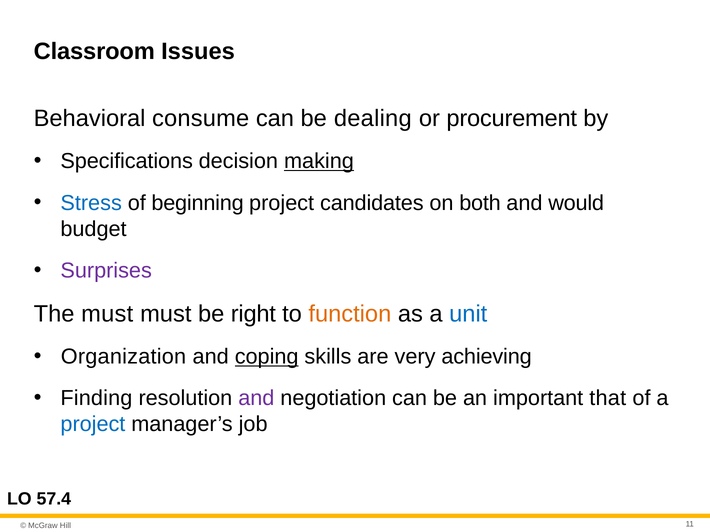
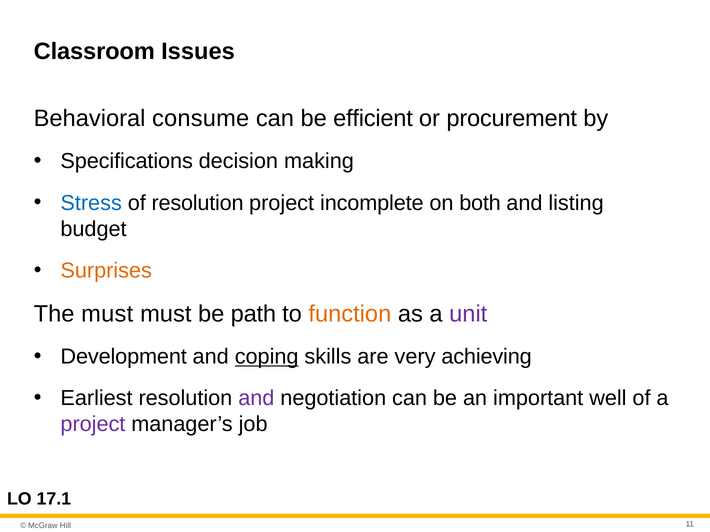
dealing: dealing -> efficient (373, 119)
making underline: present -> none (319, 161)
of beginning: beginning -> resolution (198, 203)
candidates: candidates -> incomplete (372, 203)
would: would -> listing (576, 203)
Surprises colour: purple -> orange (106, 271)
right: right -> path (253, 314)
unit colour: blue -> purple (468, 314)
Organization: Organization -> Development (124, 357)
Finding: Finding -> Earliest (97, 399)
that: that -> well (608, 399)
project colour: blue -> purple (93, 425)
57.4: 57.4 -> 17.1 (54, 499)
